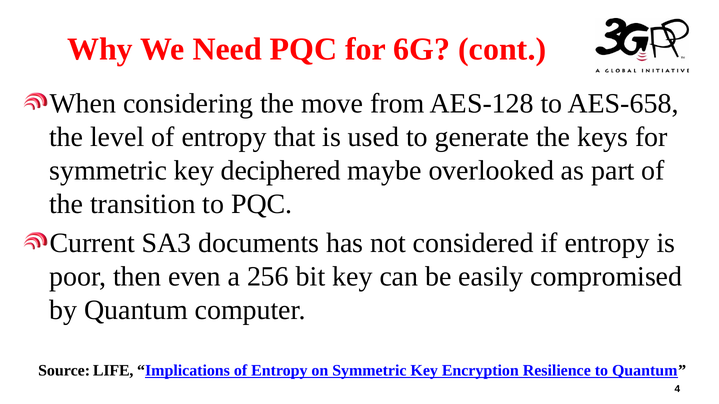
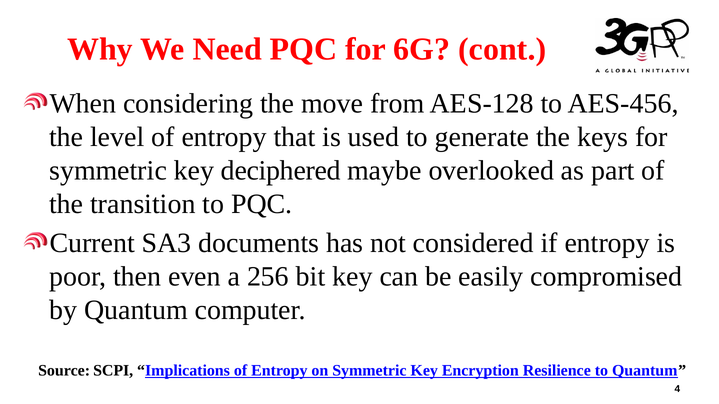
AES-658: AES-658 -> AES-456 (623, 103)
LIFE: LIFE -> SCPI (113, 371)
